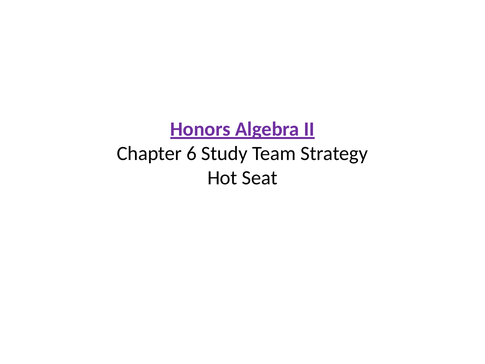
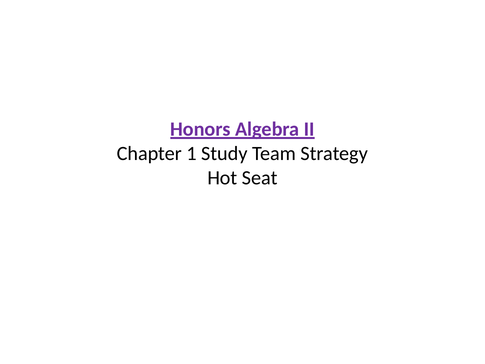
6: 6 -> 1 (192, 153)
